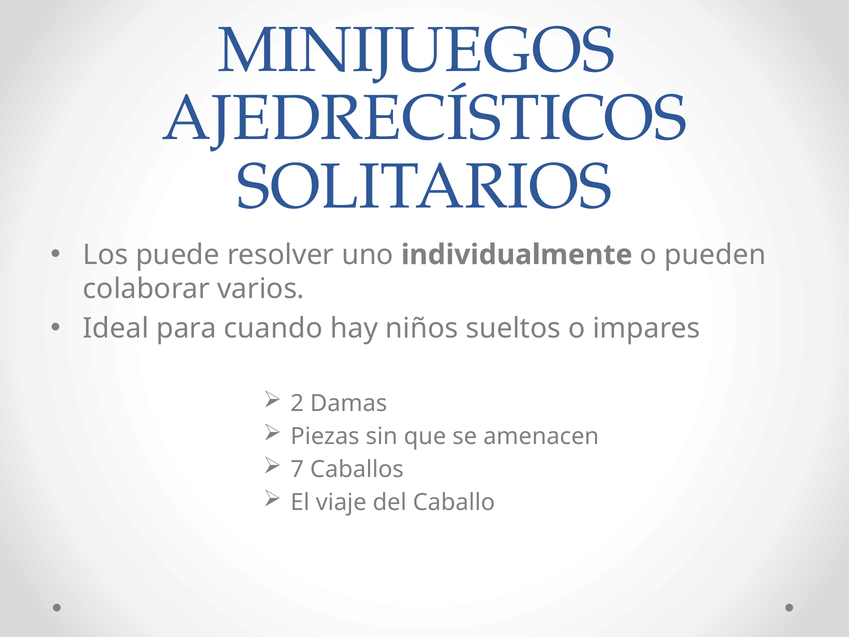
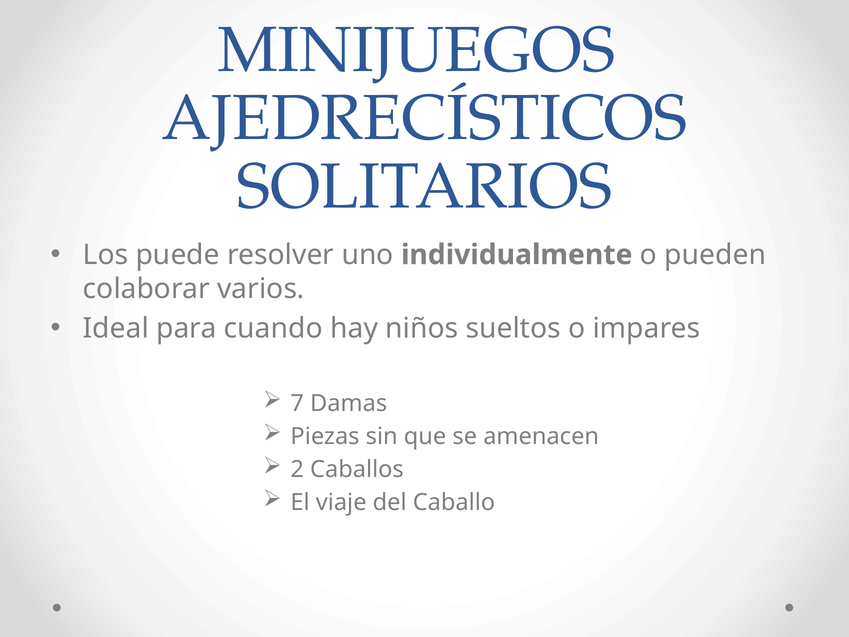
2: 2 -> 7 (297, 403)
7: 7 -> 2 (297, 469)
